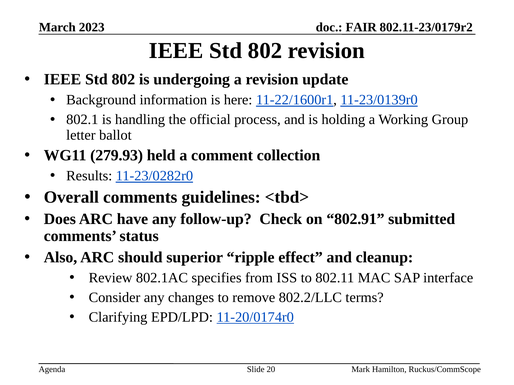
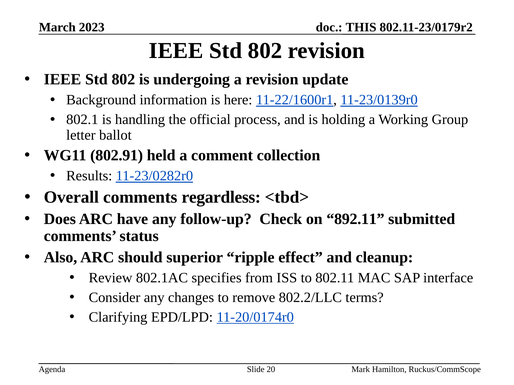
FAIR: FAIR -> THIS (361, 27)
279.93: 279.93 -> 802.91 (117, 156)
guidelines: guidelines -> regardless (221, 197)
802.91: 802.91 -> 892.11 (355, 219)
